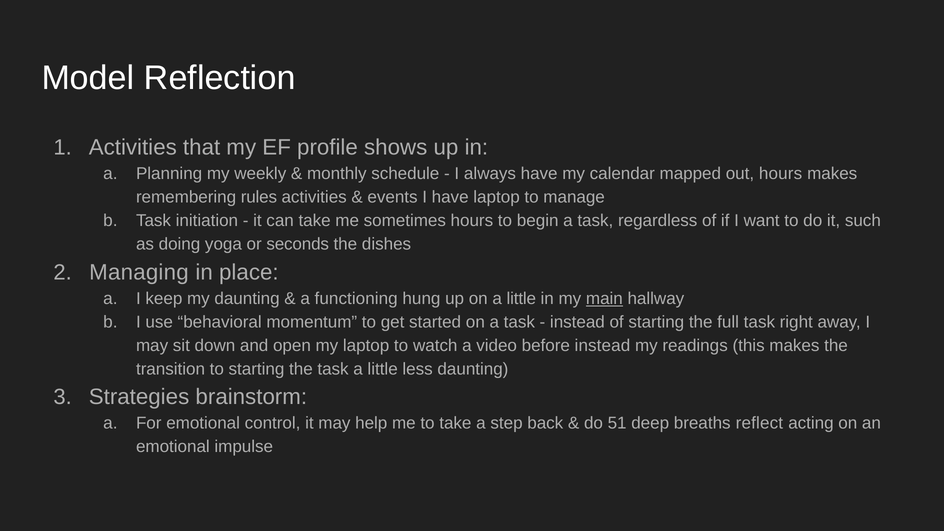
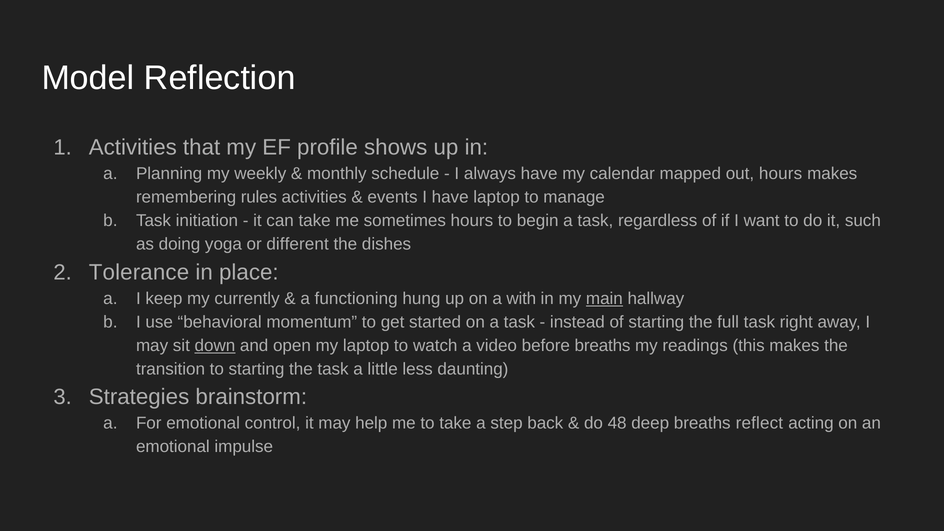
seconds: seconds -> different (298, 244)
Managing: Managing -> Tolerance (139, 272)
my daunting: daunting -> currently (247, 298)
on a little: little -> with (521, 298)
down underline: none -> present (215, 346)
before instead: instead -> breaths (603, 346)
51: 51 -> 48 (617, 423)
